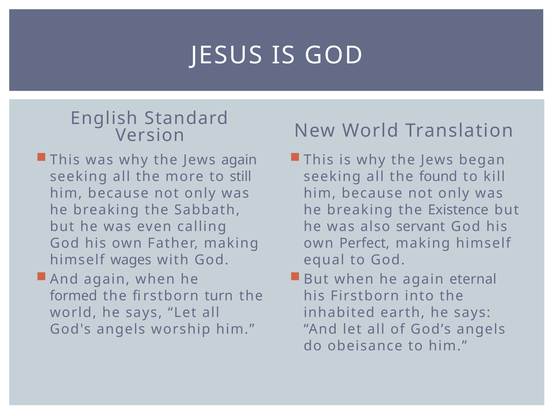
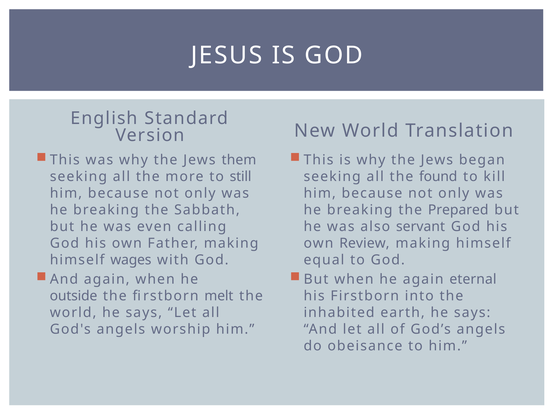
Jews again: again -> them (239, 160)
Existence: Existence -> Prepared (458, 210)
Perfect: Perfect -> Review (364, 243)
formed: formed -> outside (74, 296)
turn: turn -> melt (219, 296)
